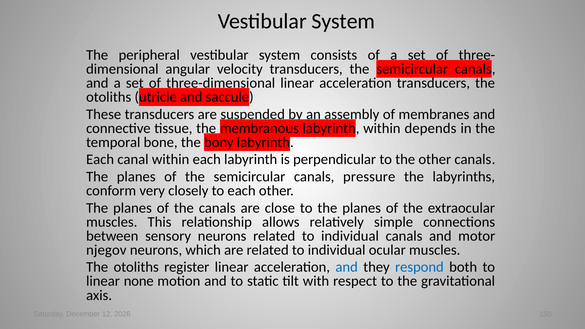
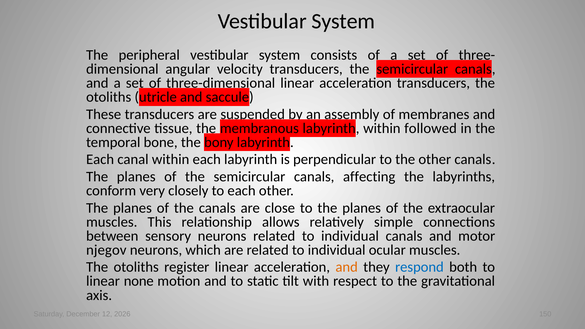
depends: depends -> followed (431, 128)
pressure: pressure -> affecting (369, 177)
and colour: blue -> orange (347, 267)
